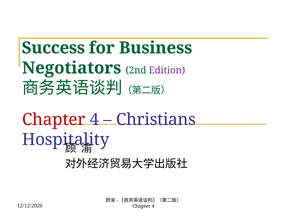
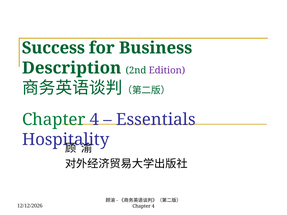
Negotiators: Negotiators -> Description (72, 68)
Chapter colour: red -> green (54, 120)
Christians: Christians -> Essentials (156, 120)
